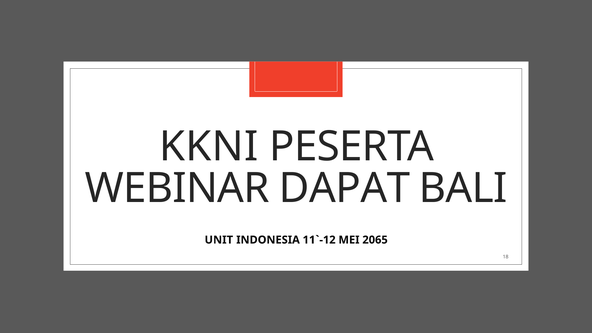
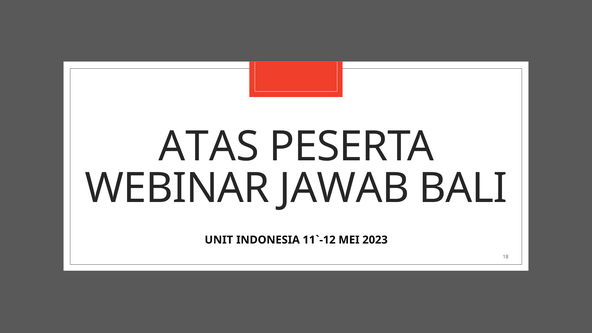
KKNI: KKNI -> ATAS (209, 147)
DAPAT: DAPAT -> JAWAB (344, 188)
2065: 2065 -> 2023 (375, 240)
